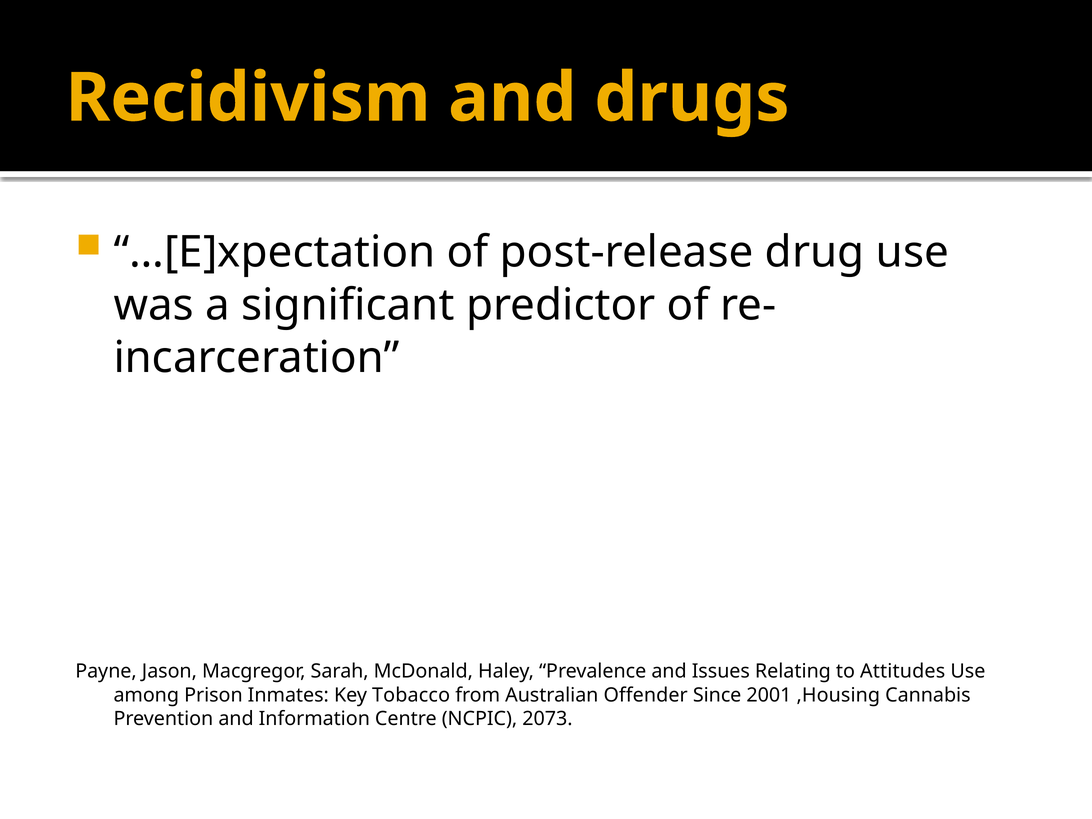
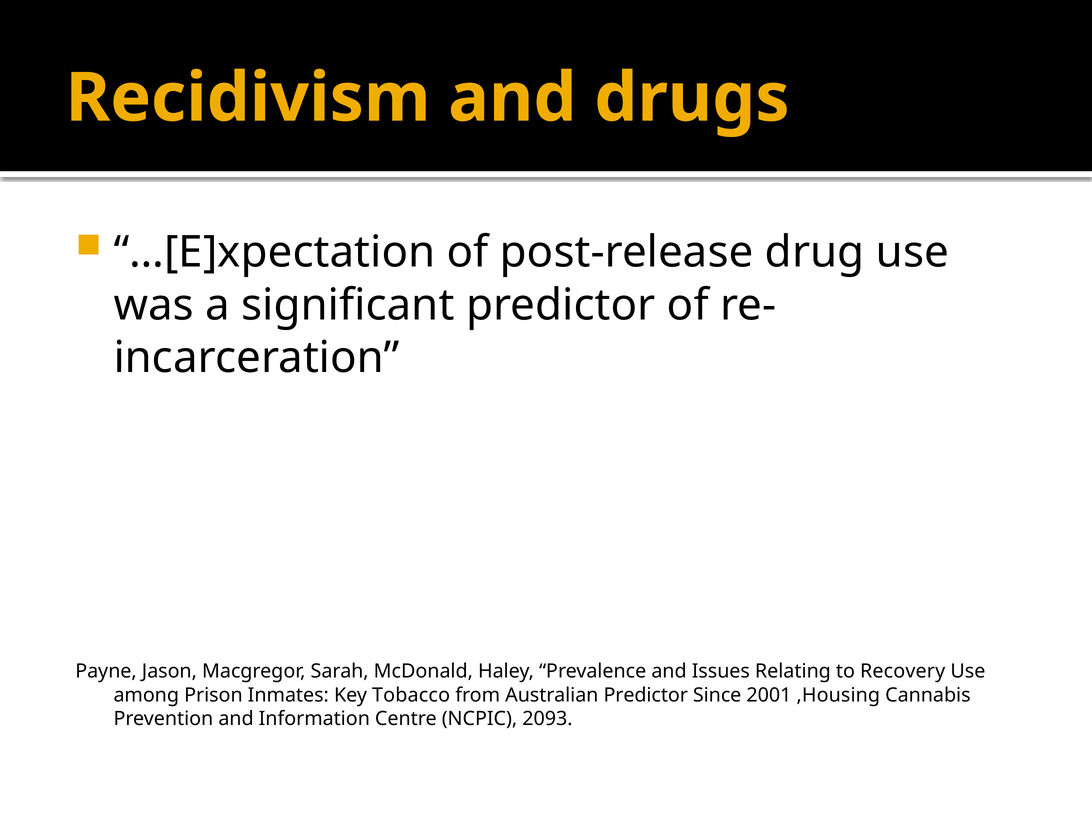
Attitudes: Attitudes -> Recovery (903, 671)
Australian Offender: Offender -> Predictor (646, 695)
2073: 2073 -> 2093 (547, 719)
